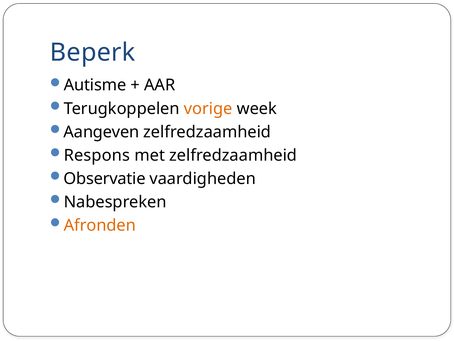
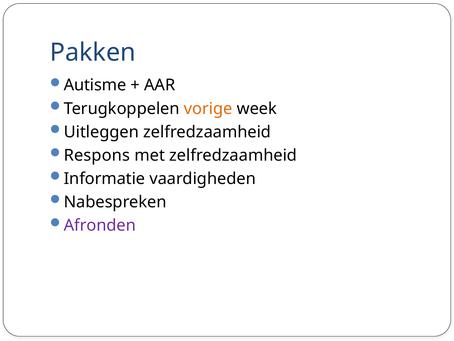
Beperk: Beperk -> Pakken (93, 52)
Aangeven: Aangeven -> Uitleggen (101, 132)
Observatie: Observatie -> Informatie (104, 178)
Afronden colour: orange -> purple (100, 225)
